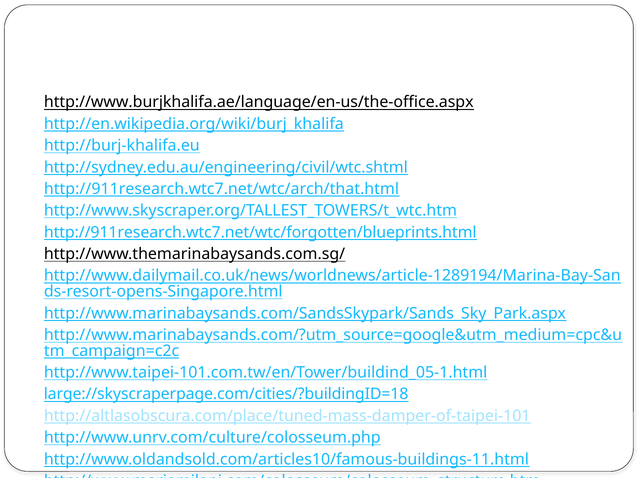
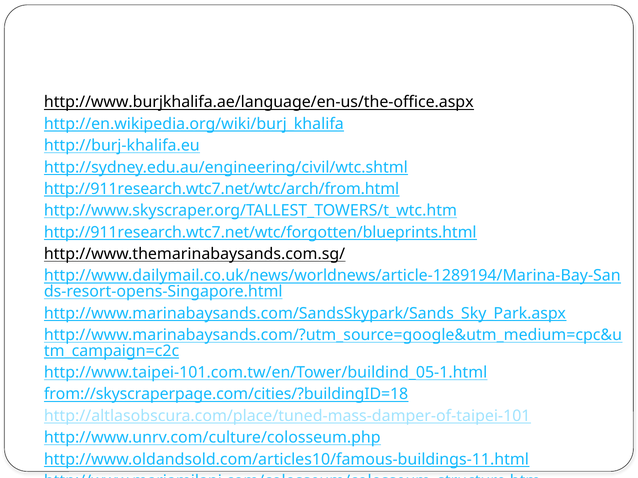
http://911research.wtc7.net/wtc/arch/that.html: http://911research.wtc7.net/wtc/arch/that.html -> http://911research.wtc7.net/wtc/arch/from.html (222, 189)
large://skyscraperpage.com/cities/?buildingID=18: large://skyscraperpage.com/cities/?buildingID=18 -> from://skyscraperpage.com/cities/?buildingID=18 (226, 395)
